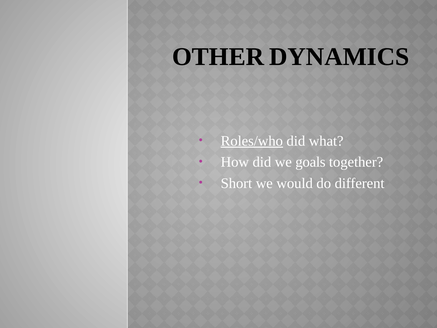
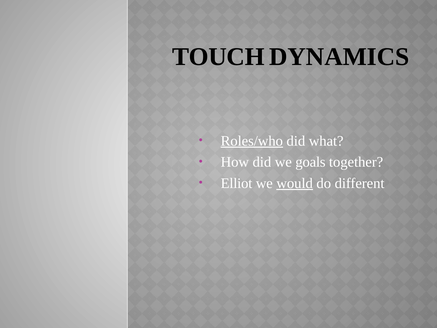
OTHER: OTHER -> TOUCH (218, 57)
Short: Short -> Elliot (236, 183)
would underline: none -> present (295, 183)
